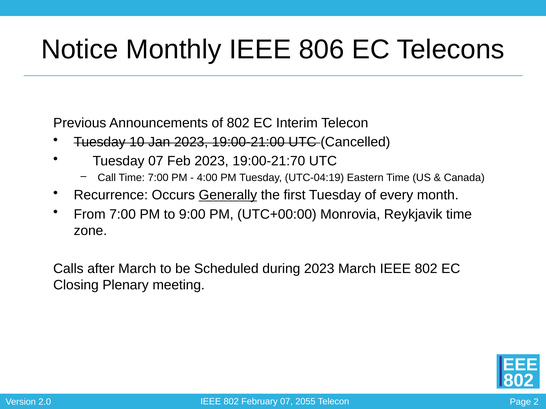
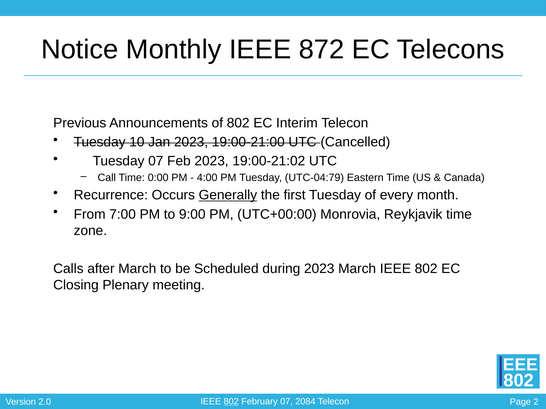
806: 806 -> 872 (322, 50)
19:00-21:70: 19:00-21:70 -> 19:00-21:02 (269, 161)
Time 7:00: 7:00 -> 0:00 (158, 178)
UTC-04:19: UTC-04:19 -> UTC-04:79 (314, 178)
802 underline: none -> present (231, 402)
2055: 2055 -> 2084 (305, 402)
